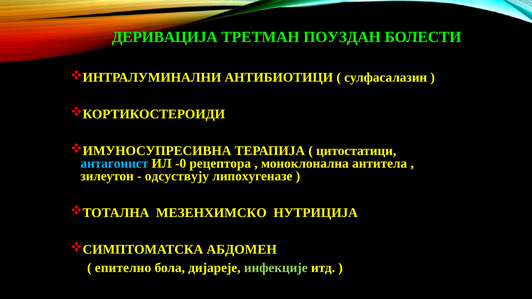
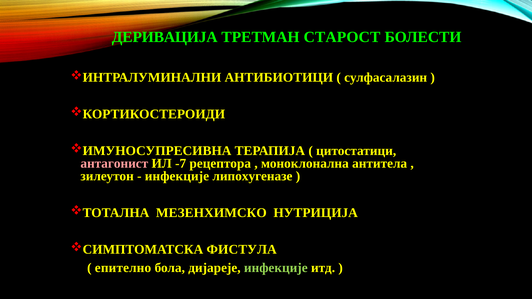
ПОУЗДАН: ПОУЗДАН -> СТАРОСТ (342, 37)
антагонист colour: light blue -> pink (114, 164)
-0: -0 -> -7 (181, 164)
одсуствују: одсуствују -> инфекције (177, 176)
АБДОМЕН: АБДОМЕН -> ФИСТУЛА (242, 250)
